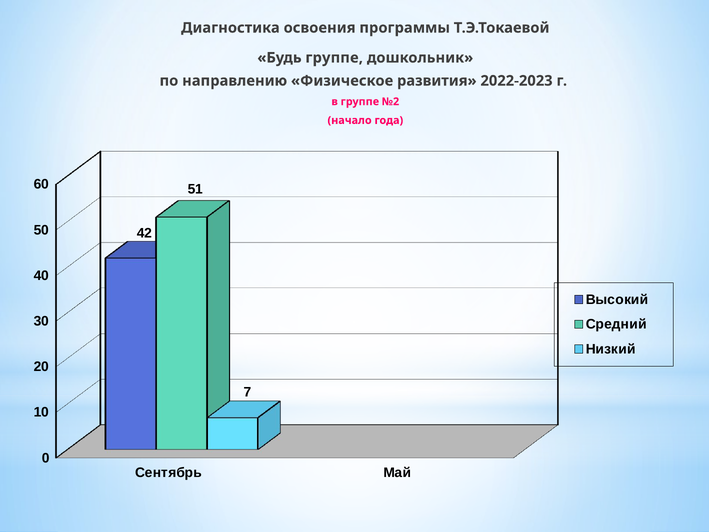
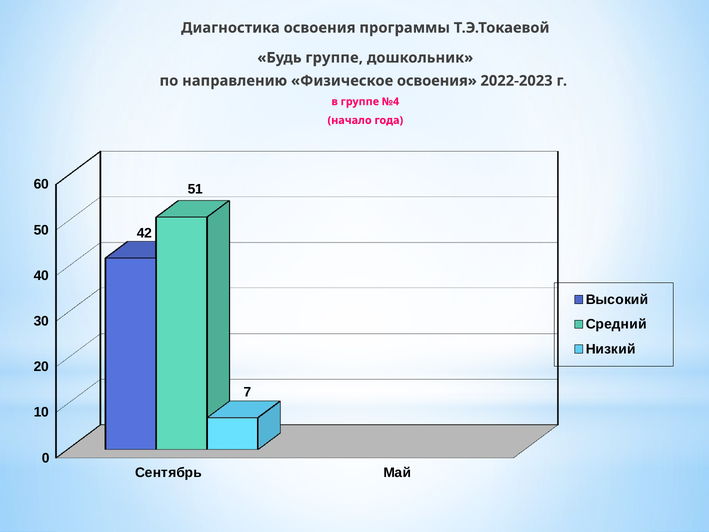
Физическое развития: развития -> освоения (437, 81)
№2: №2 -> №4 (391, 102)
